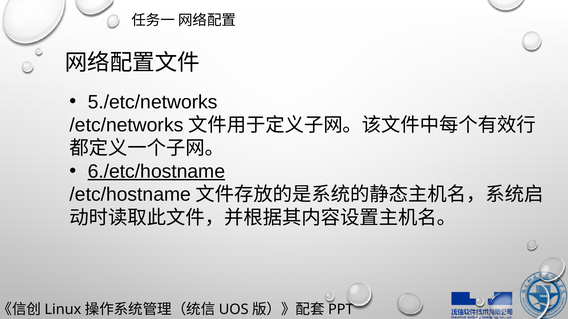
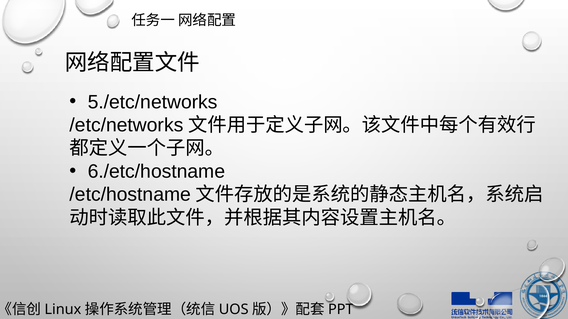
6./etc/hostname underline: present -> none (156, 172)
